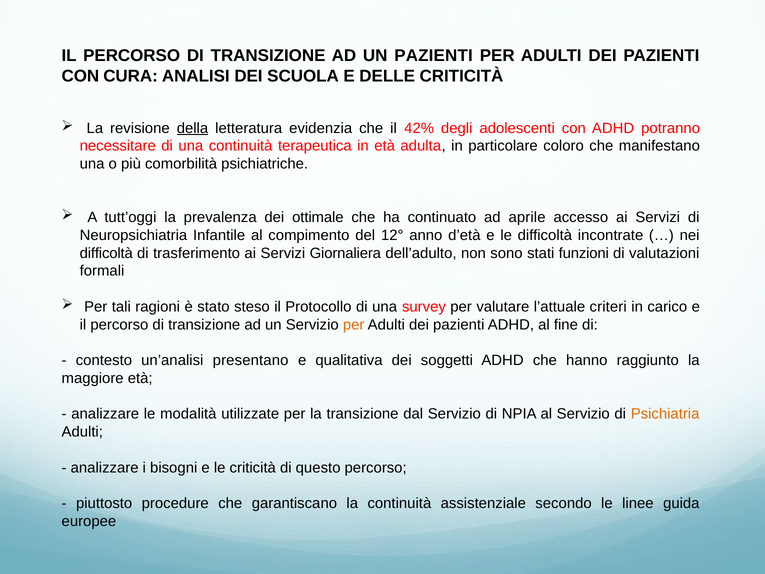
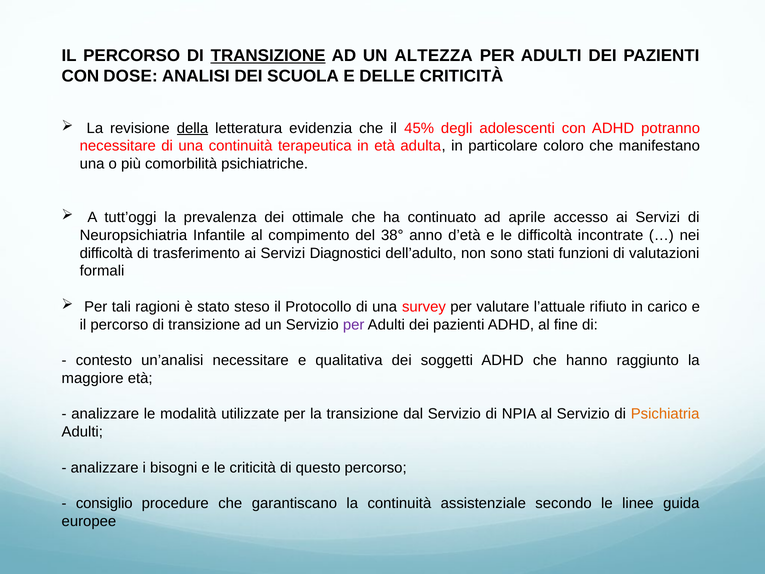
TRANSIZIONE underline: none -> present (268, 56)
UN PAZIENTI: PAZIENTI -> ALTEZZA (434, 56)
CURA: CURA -> DOSE (130, 76)
42%: 42% -> 45% (419, 128)
12°: 12° -> 38° (392, 235)
Giornaliera: Giornaliera -> Diagnostici (345, 253)
criteri: criteri -> rifiuto (608, 307)
per colour: orange -> purple (354, 325)
un’analisi presentano: presentano -> necessitare (251, 360)
piuttosto: piuttosto -> consiglio (104, 503)
